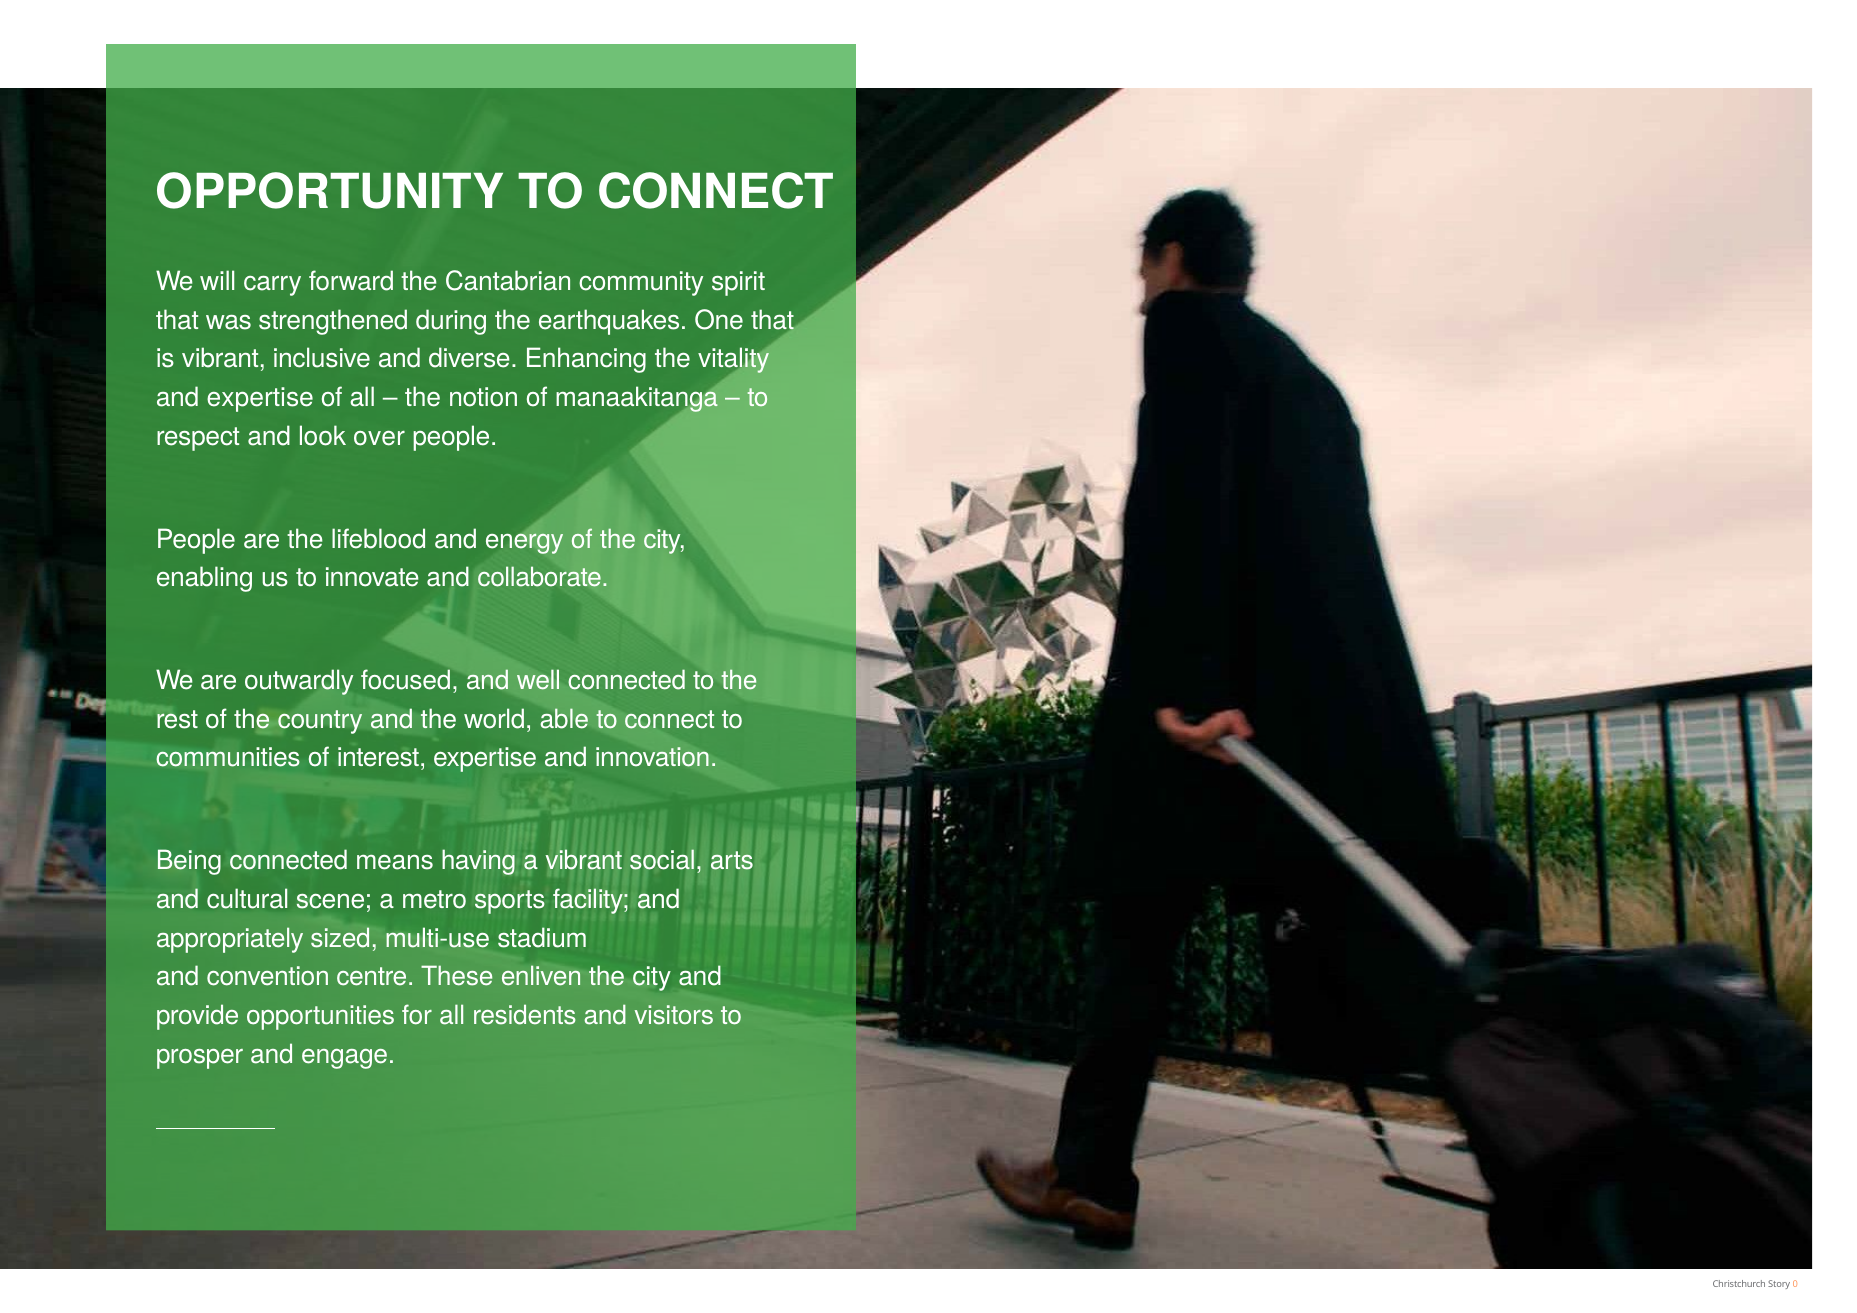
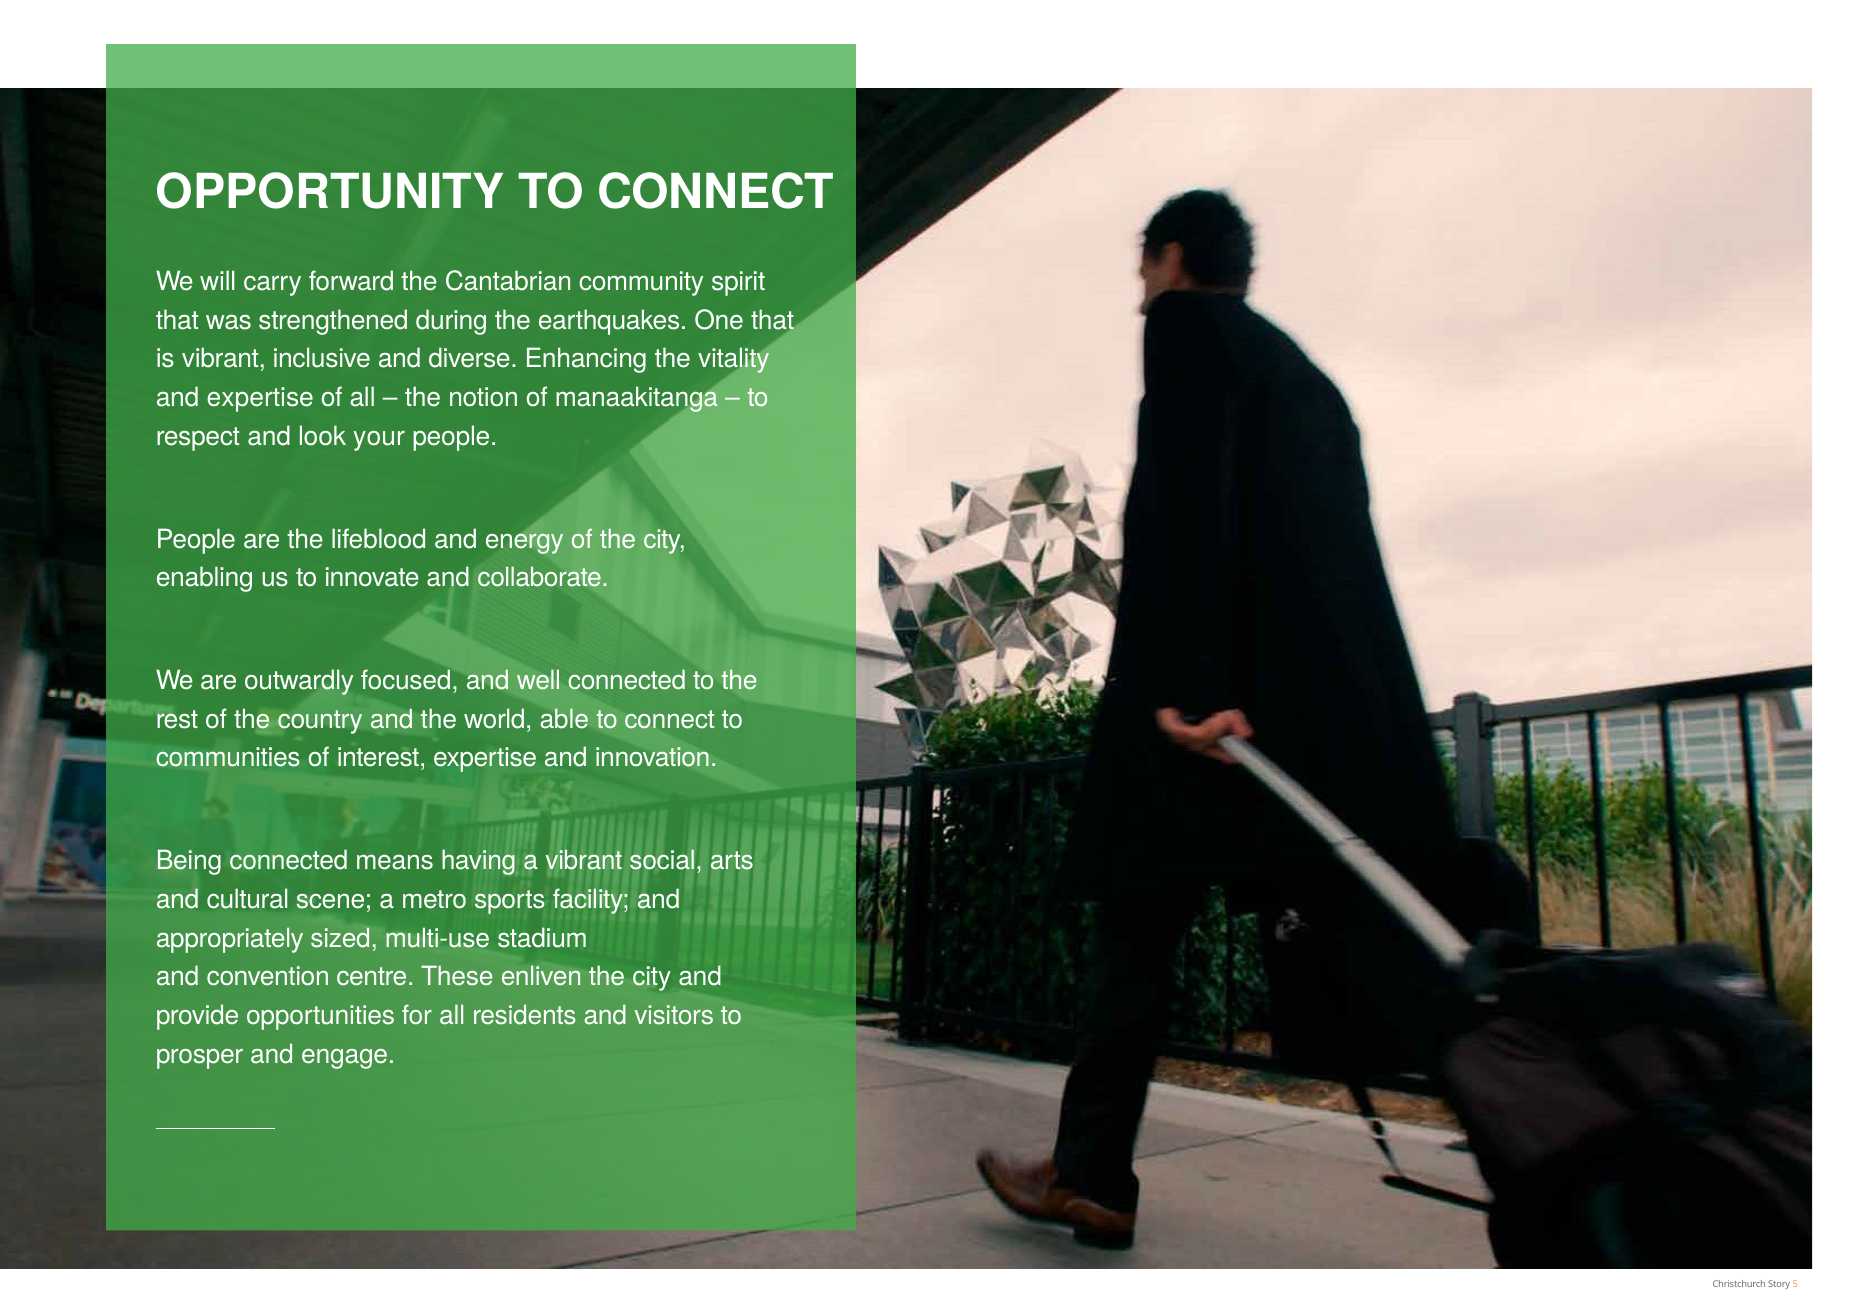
over: over -> your (379, 437)
0: 0 -> 5 (1795, 1284)
